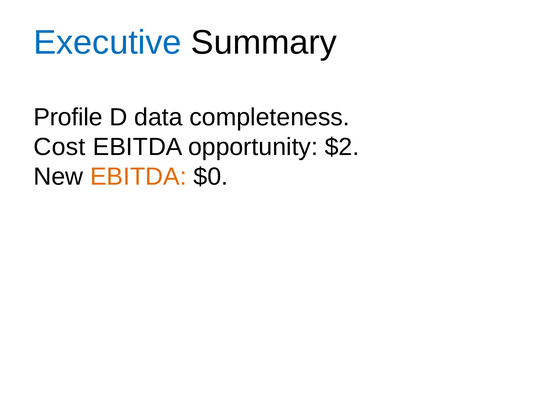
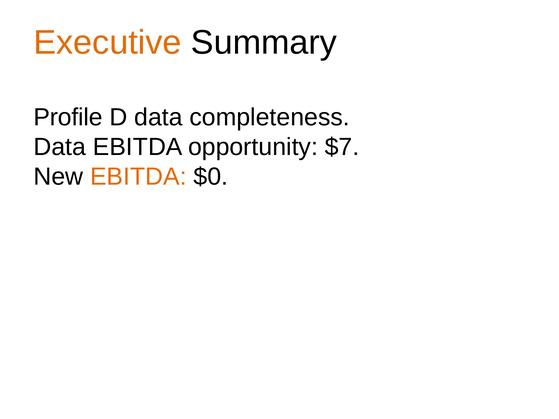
Executive colour: blue -> orange (107, 42)
Cost: Cost -> Data (60, 147)
$2: $2 -> $7 (342, 147)
